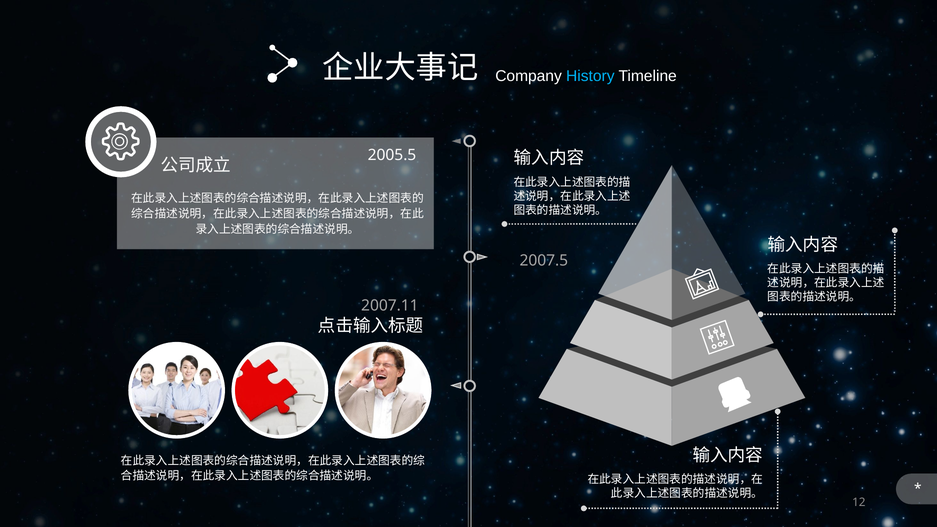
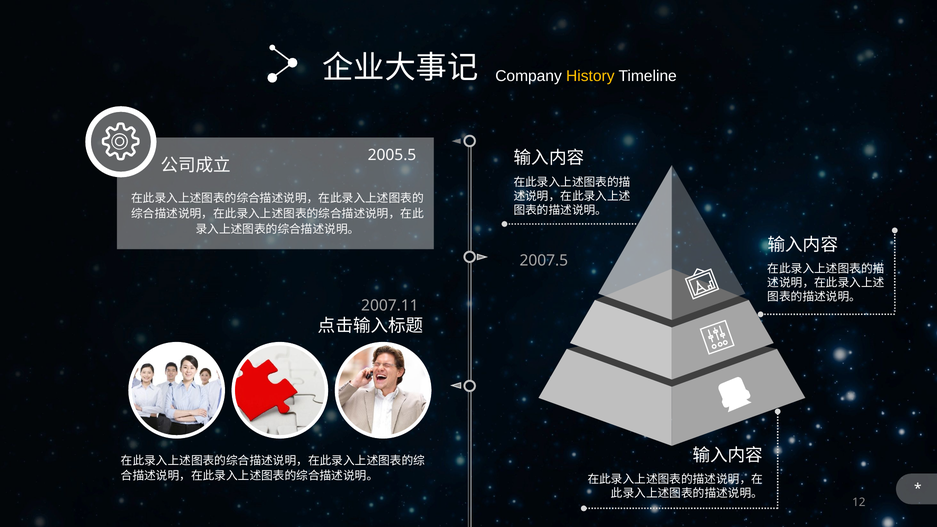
History colour: light blue -> yellow (590, 76)
